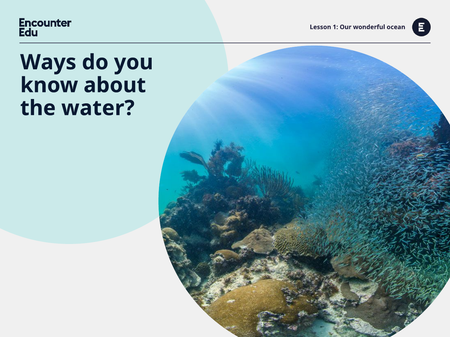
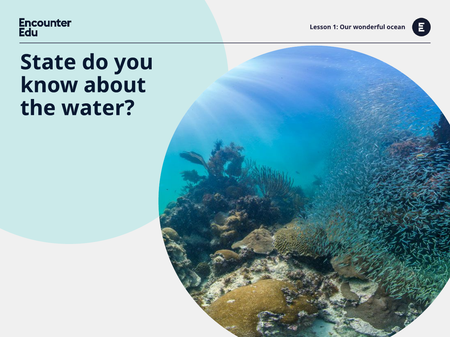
Ways: Ways -> State (48, 62)
